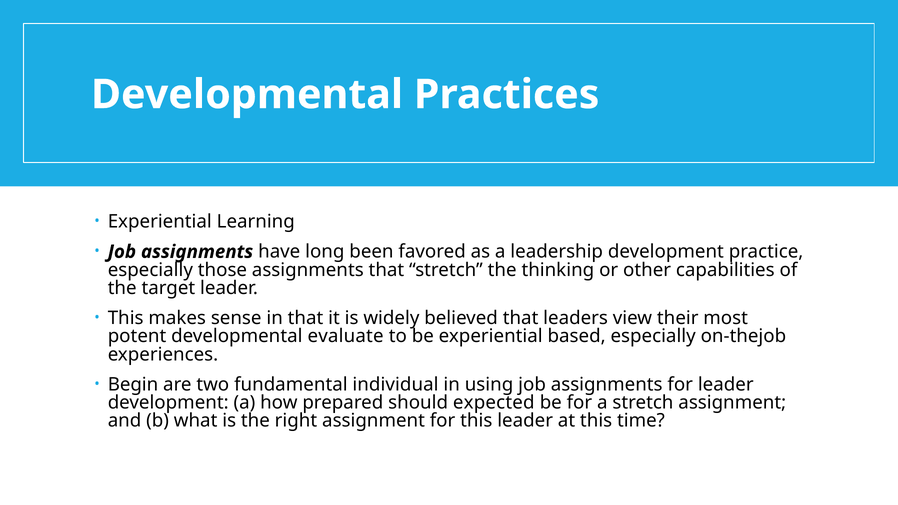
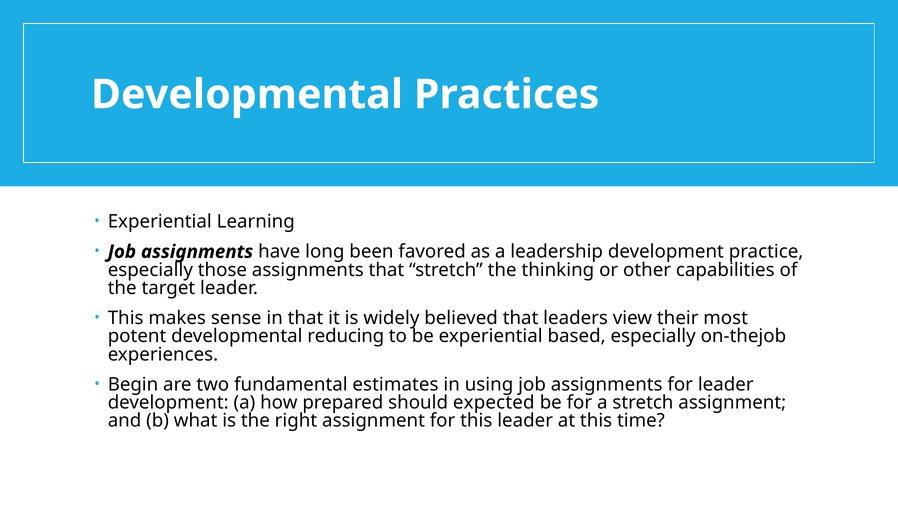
evaluate: evaluate -> reducing (346, 336)
individual: individual -> estimates (396, 385)
